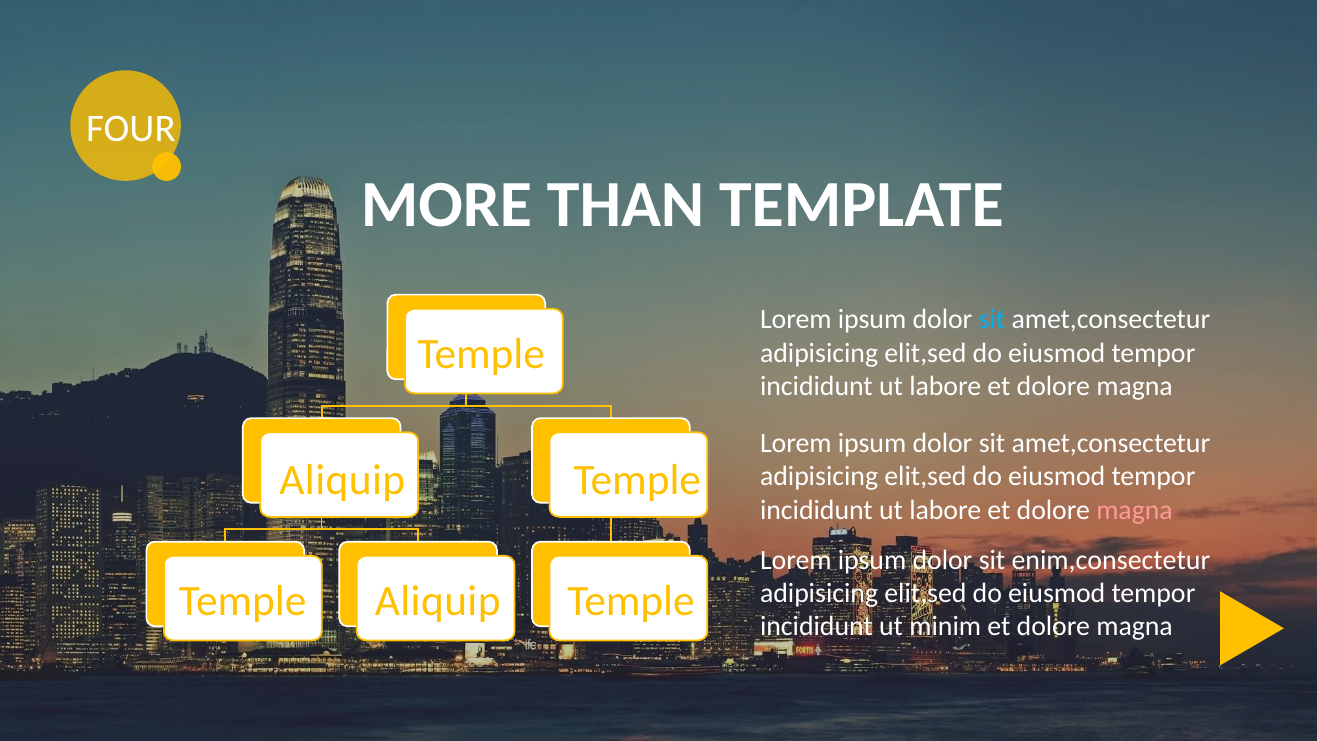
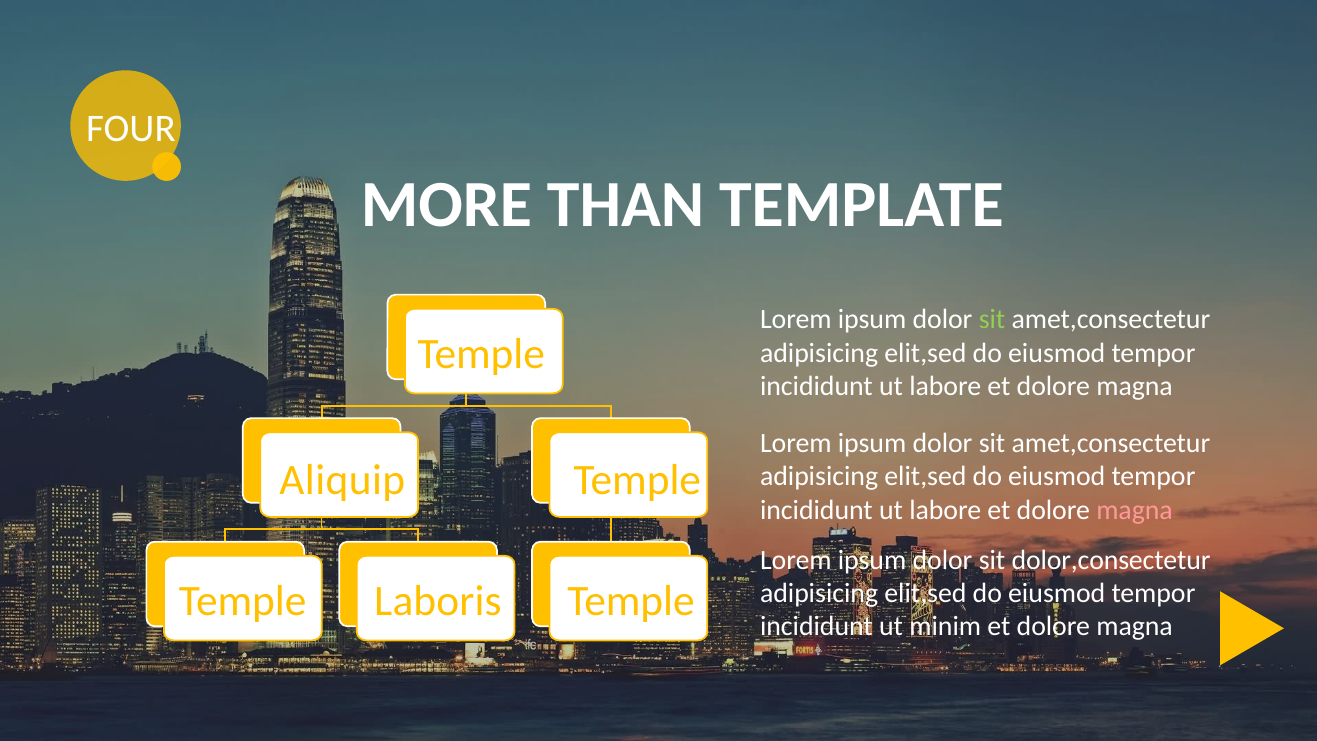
sit colour: light blue -> light green (992, 319)
enim,consectetur: enim,consectetur -> dolor,consectetur (1111, 560)
Aliquip: Aliquip -> Laboris (438, 601)
